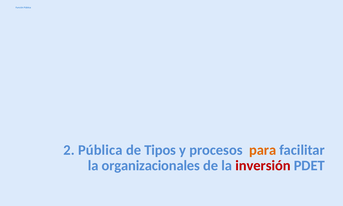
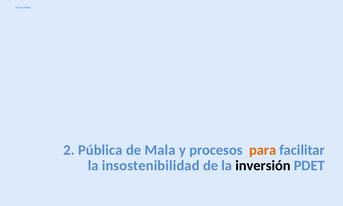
Tipos: Tipos -> Mala (160, 150)
organizacionales: organizacionales -> insostenibilidad (151, 166)
inversión colour: red -> black (263, 166)
